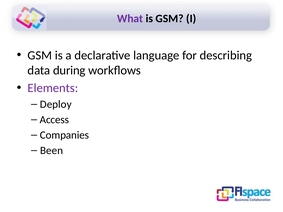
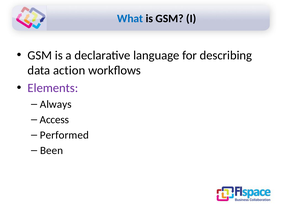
What colour: purple -> blue (130, 19)
during: during -> action (69, 70)
Deploy: Deploy -> Always (56, 104)
Companies: Companies -> Performed (64, 135)
